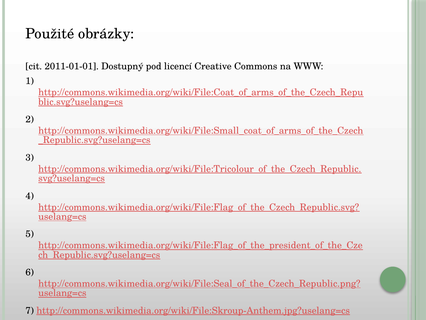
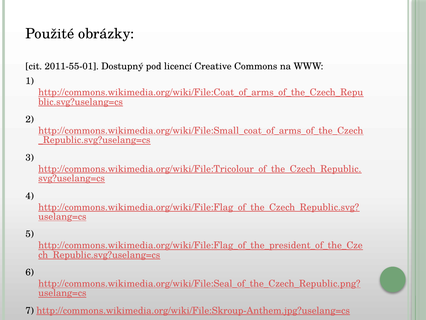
2011-01-01: 2011-01-01 -> 2011-55-01 (72, 66)
